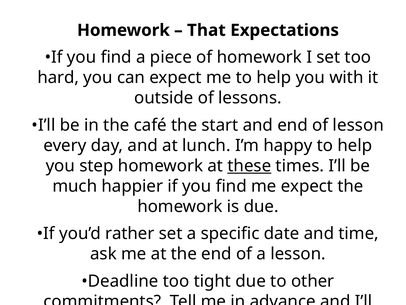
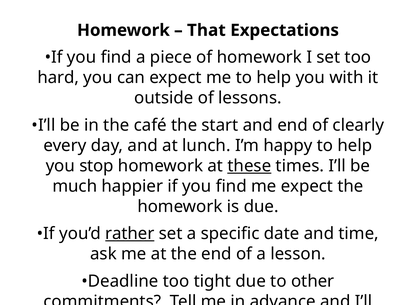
of lesson: lesson -> clearly (358, 125)
step: step -> stop (97, 166)
rather underline: none -> present (130, 233)
